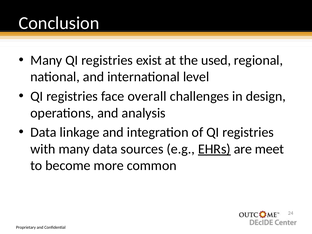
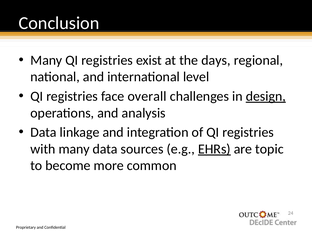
used: used -> days (216, 60)
design underline: none -> present (266, 96)
meet: meet -> topic (269, 149)
